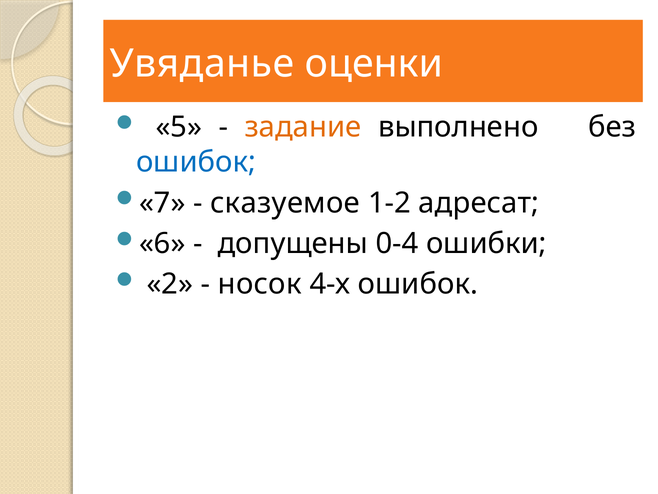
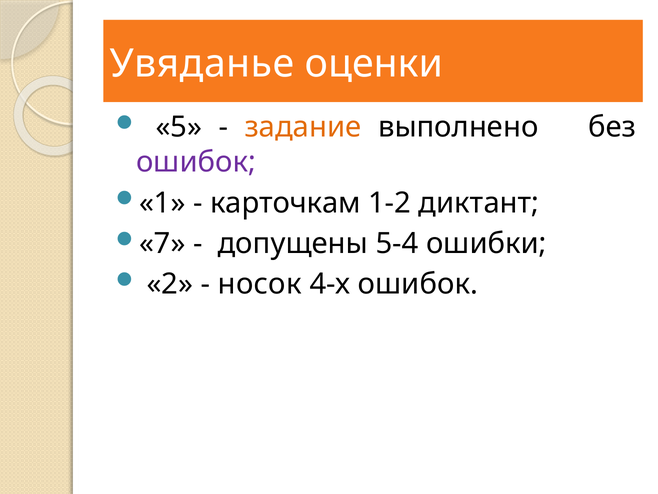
ошибок colour: blue -> purple (196, 162)
7: 7 -> 1 (162, 203)
сказуемое: сказуемое -> карточкам (285, 203)
адресат: адресат -> диктант (479, 203)
6: 6 -> 7 (162, 243)
0-4: 0-4 -> 5-4 (397, 243)
